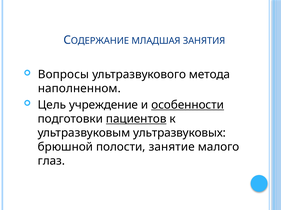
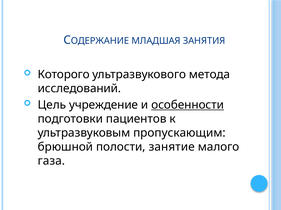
Вопросы: Вопросы -> Которого (64, 75)
наполненном: наполненном -> исследований (79, 89)
пациентов underline: present -> none (136, 119)
ультразвуковых: ультразвуковых -> пропускающим (179, 133)
глаз: глаз -> газа (51, 161)
